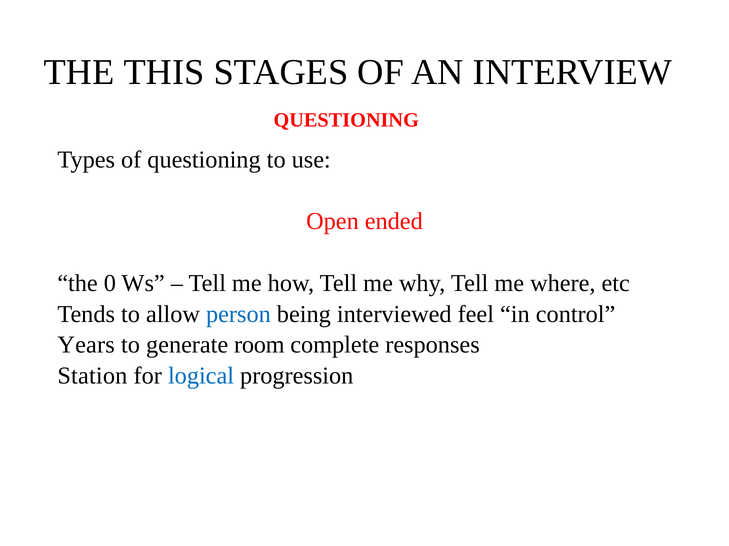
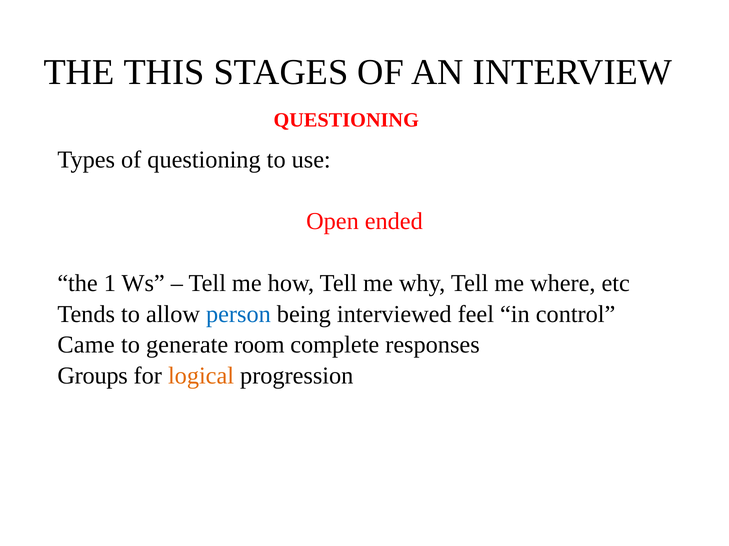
0: 0 -> 1 (110, 284)
Years: Years -> Came (86, 345)
Station: Station -> Groups (93, 376)
logical colour: blue -> orange (201, 376)
